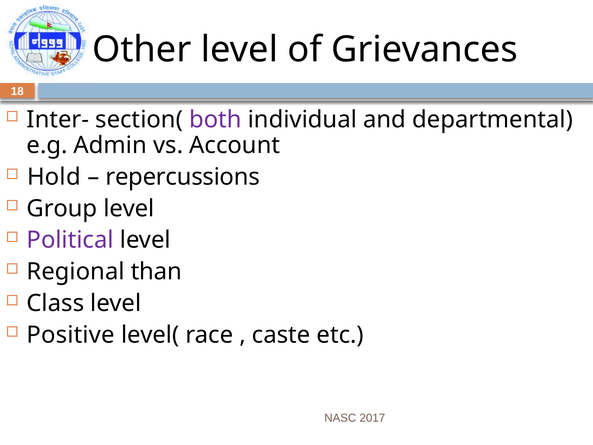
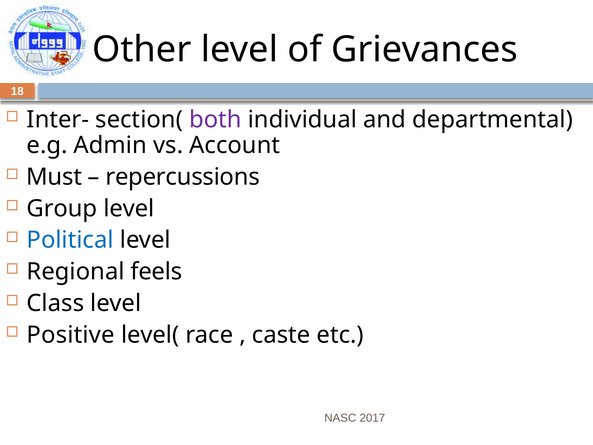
Hold: Hold -> Must (54, 177)
Political colour: purple -> blue (70, 240)
than: than -> feels (156, 272)
